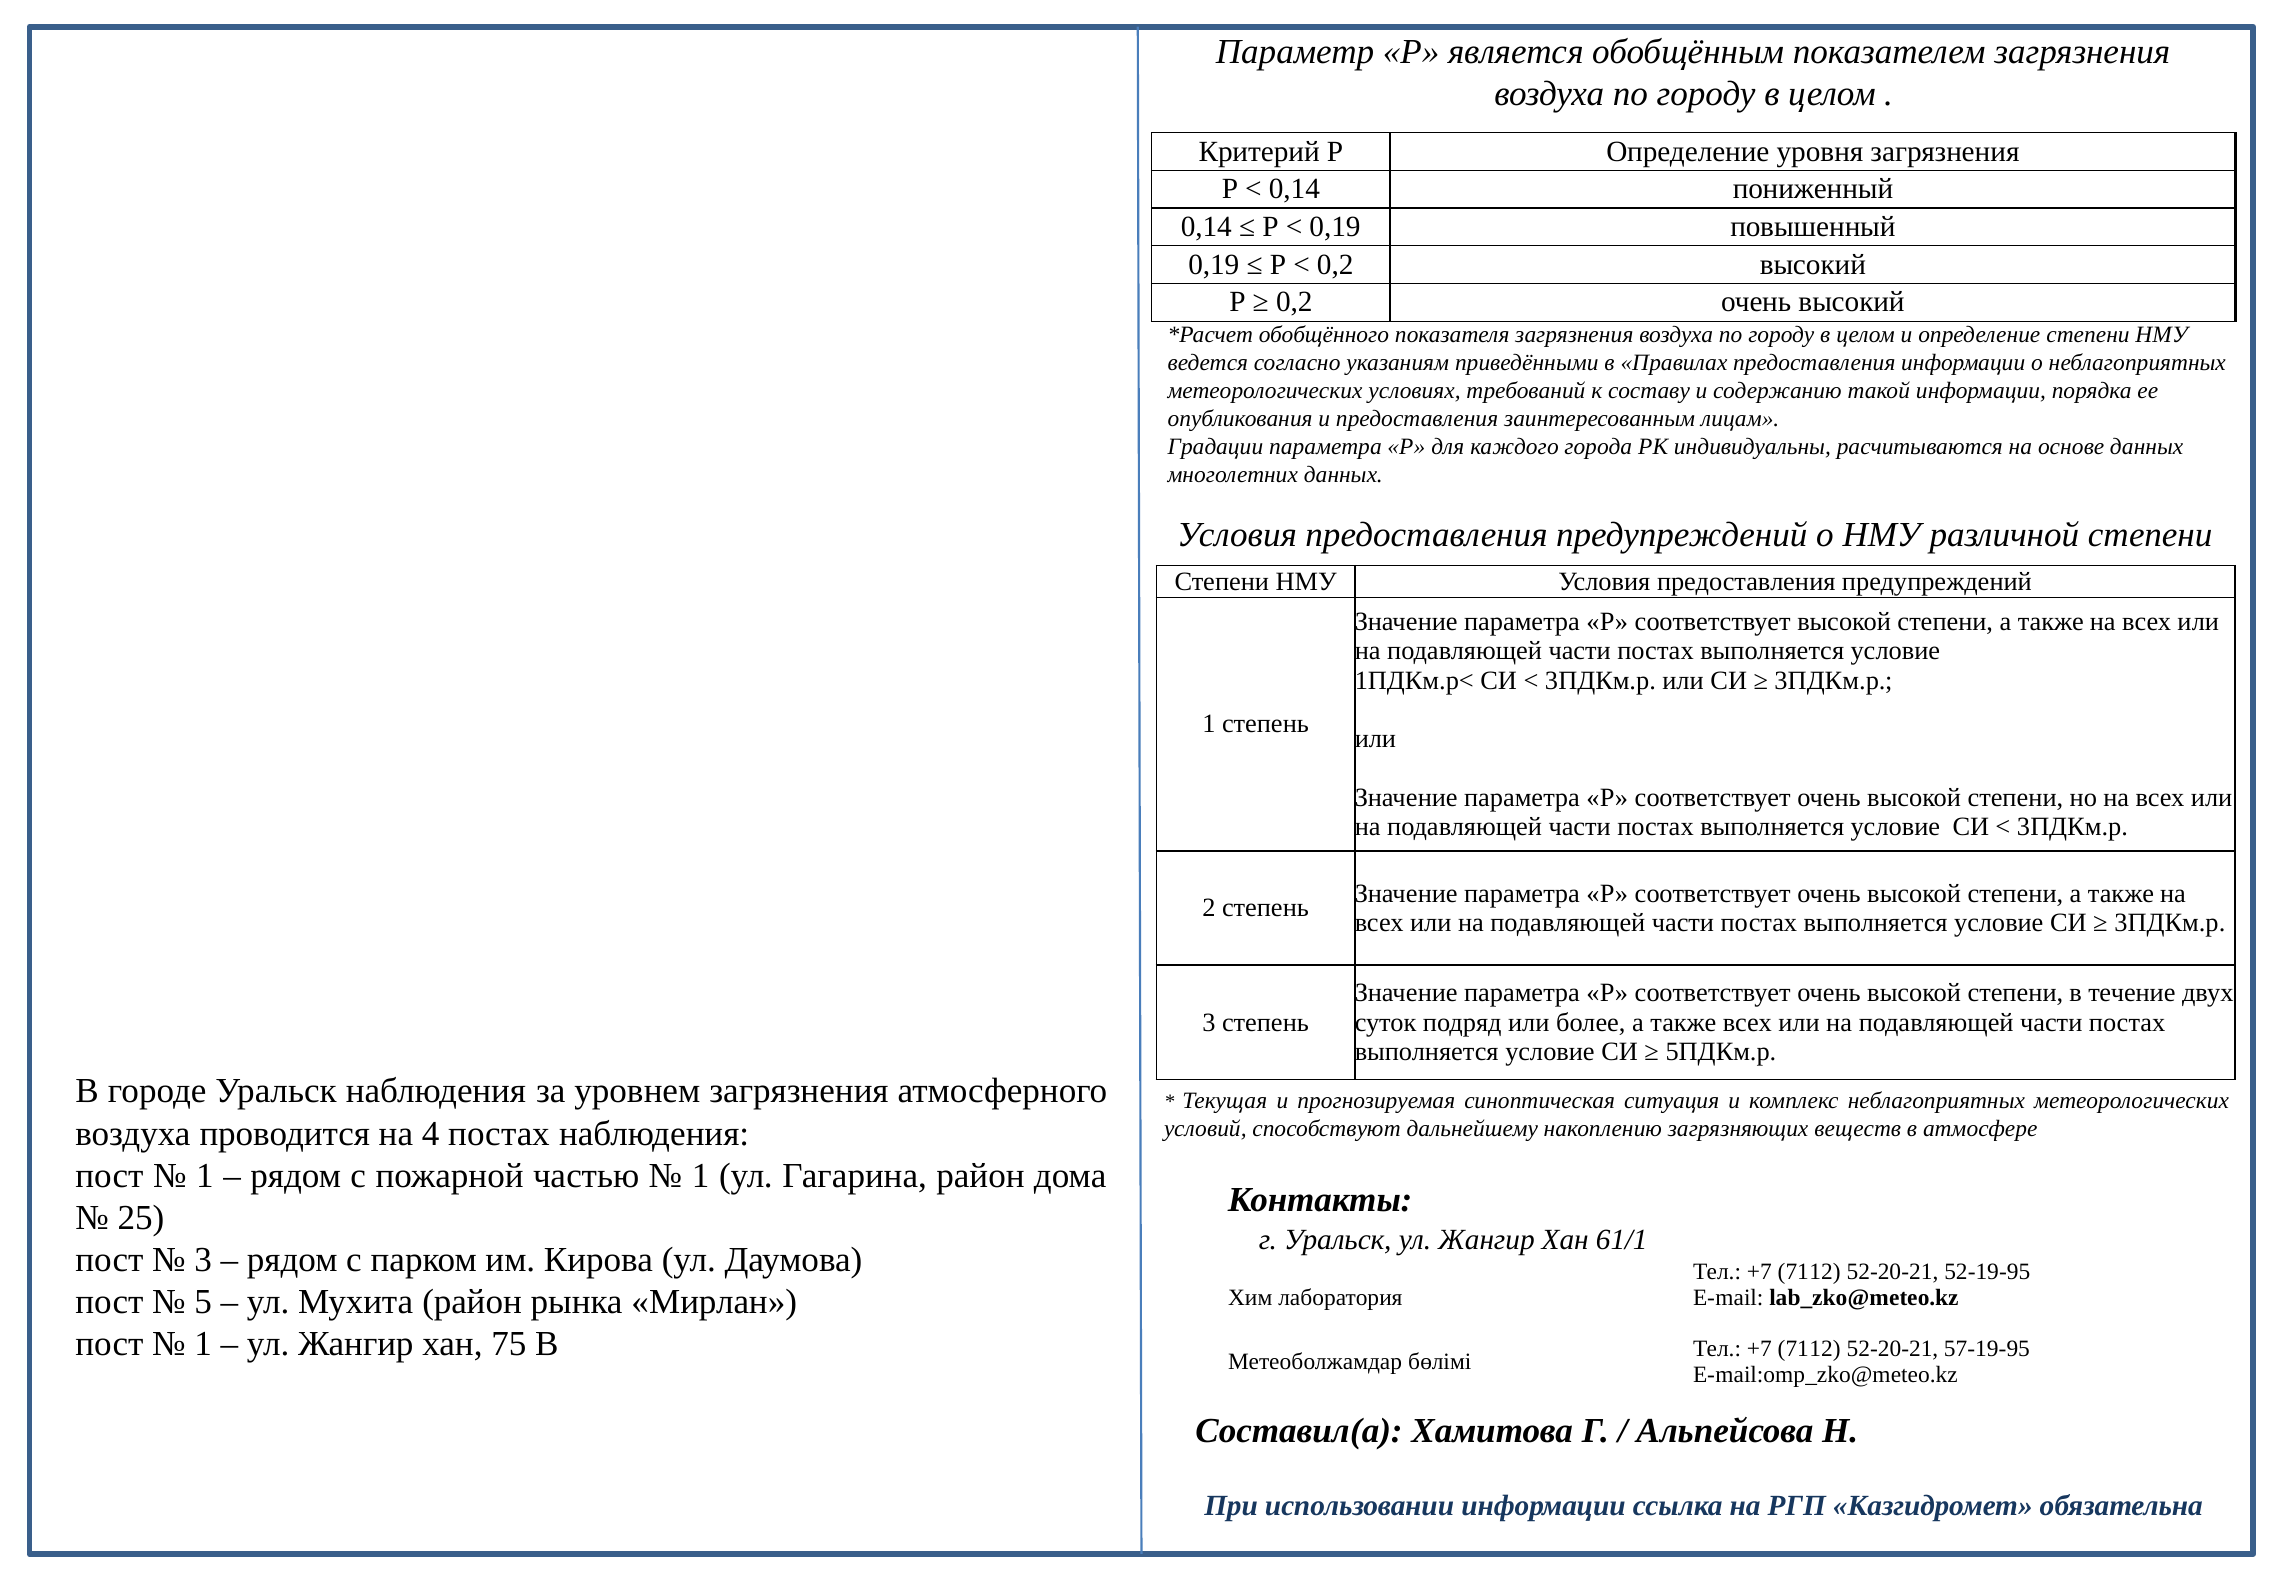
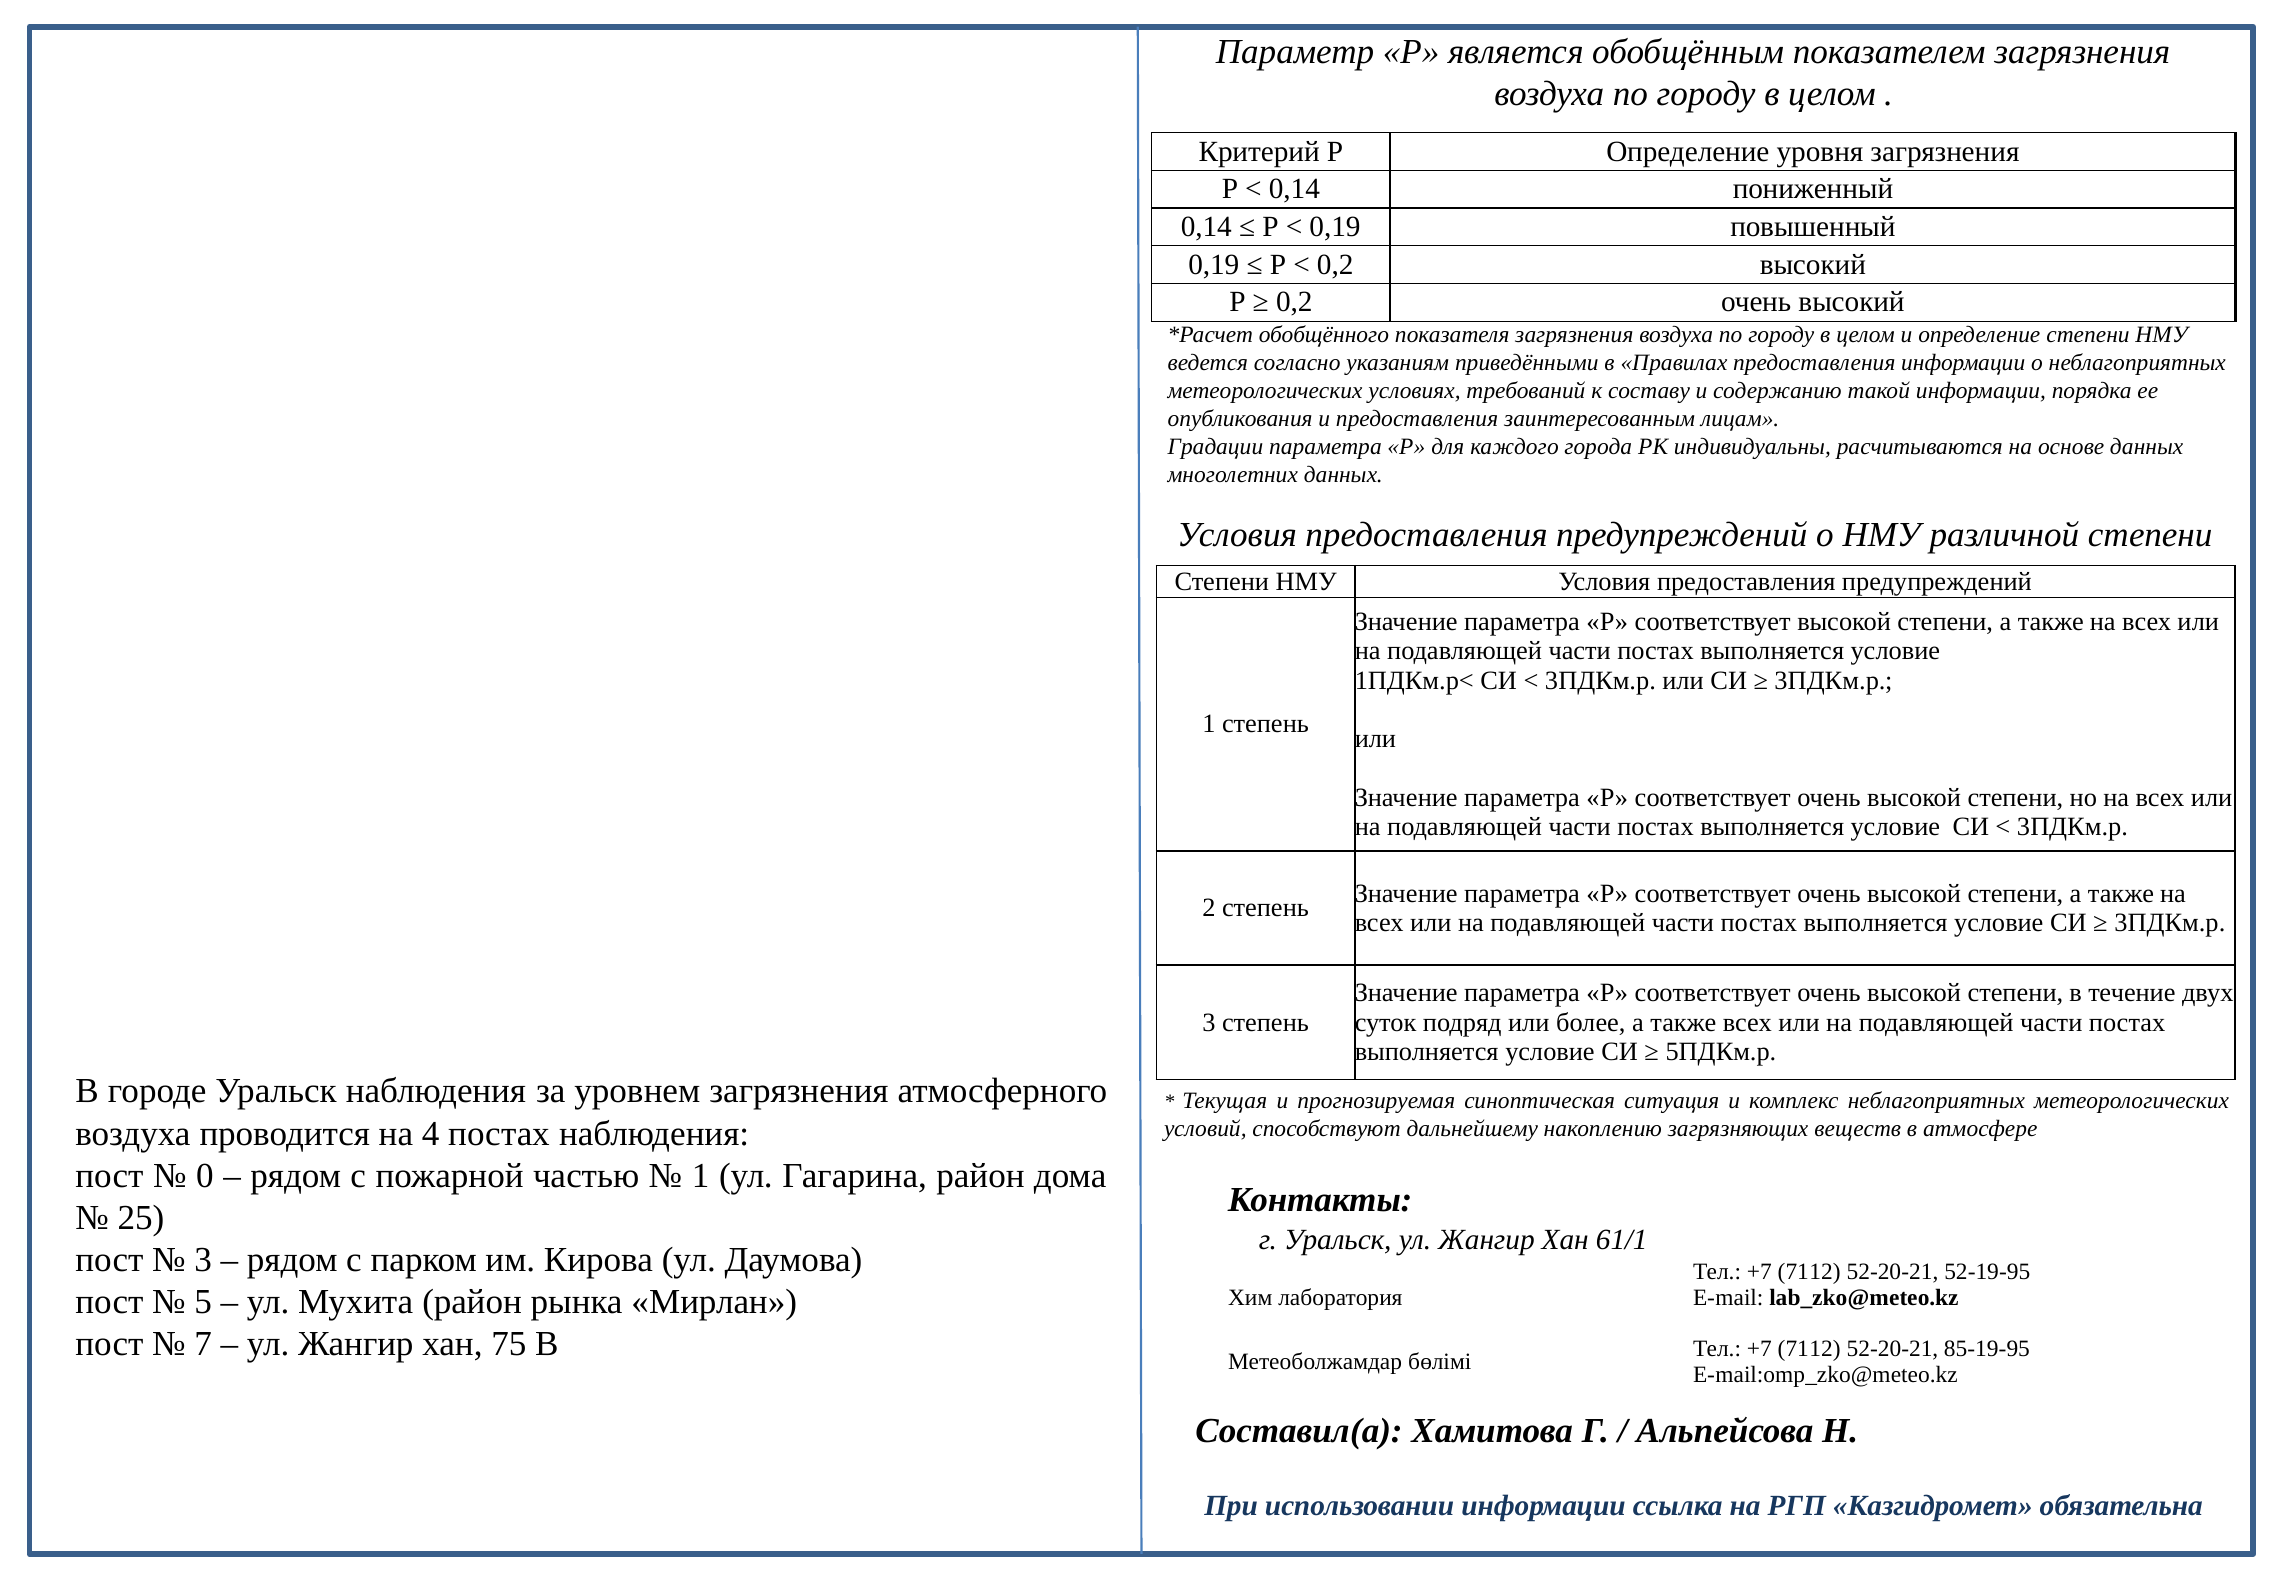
1: 1 -> 0 (205, 1175)
1: 1 -> 7 (203, 1344)
57-19-95: 57-19-95 -> 85-19-95 (1987, 1349)
